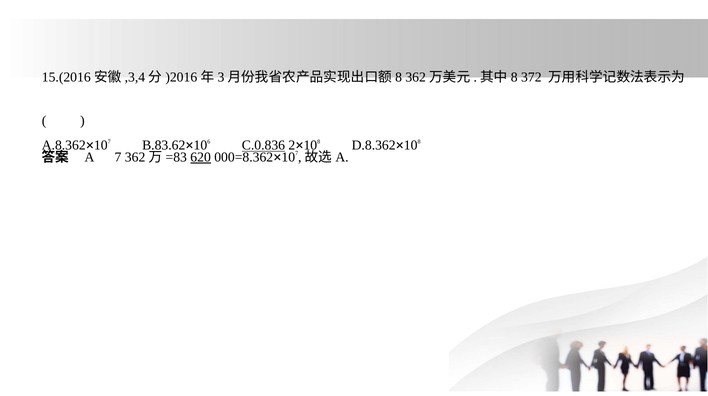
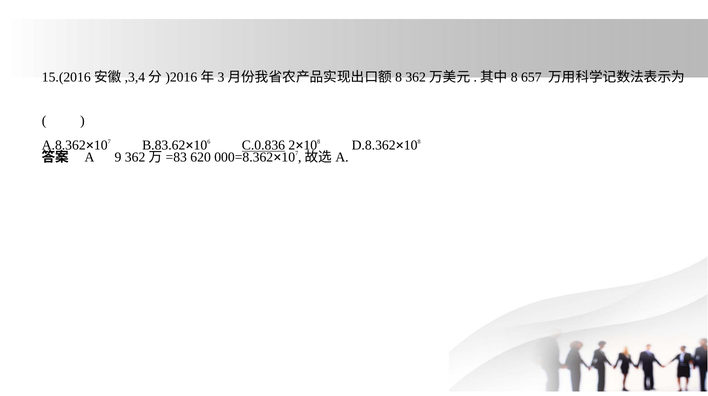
372: 372 -> 657 (531, 77)
7: 7 -> 9 (118, 157)
620 underline: present -> none (201, 157)
